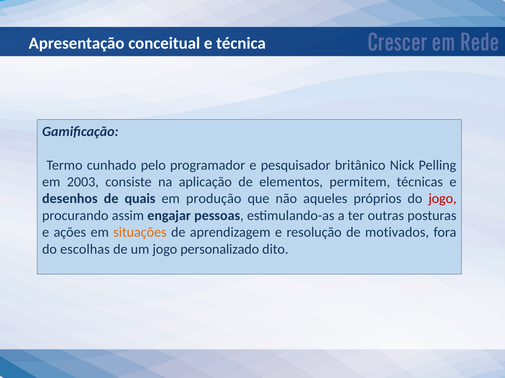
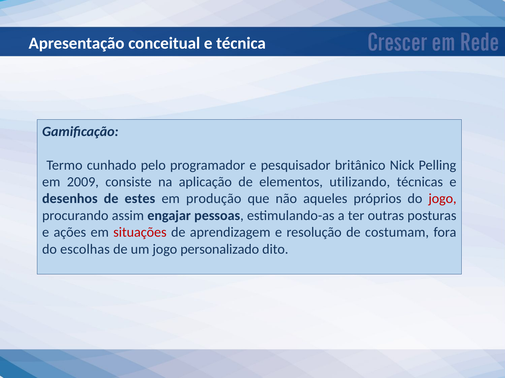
2003: 2003 -> 2009 (83, 182)
permitem: permitem -> utilizando (360, 182)
quais: quais -> estes (140, 199)
situações colour: orange -> red (140, 233)
motivados: motivados -> costumam (397, 233)
